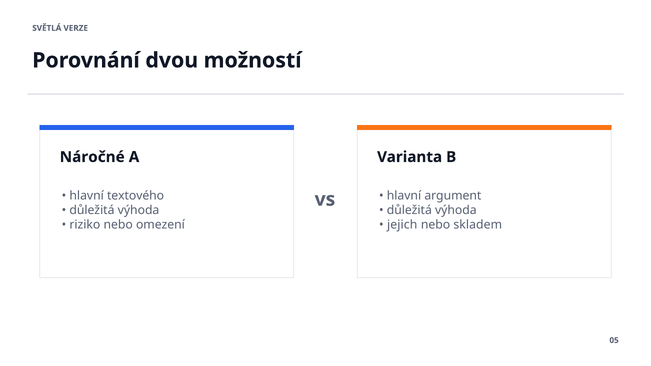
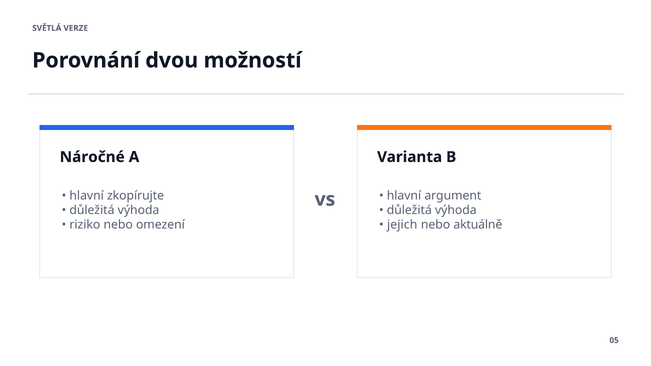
textového: textového -> zkopírujte (136, 196)
skladem: skladem -> aktuálně (478, 225)
